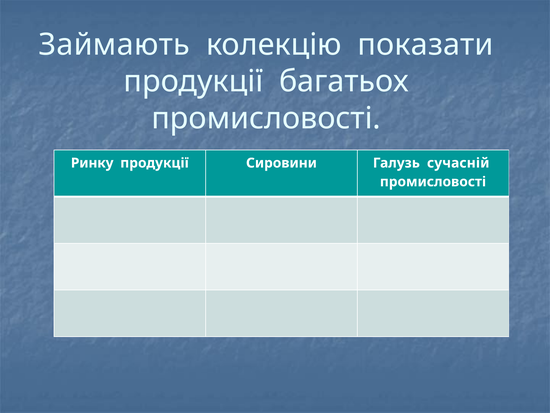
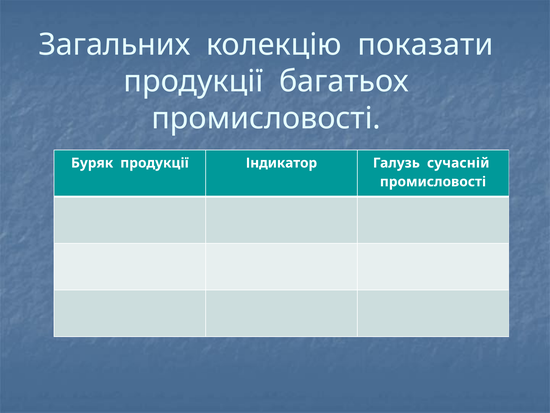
Займають: Займають -> Загальних (114, 45)
Ринку: Ринку -> Буряк (92, 163)
Сировини: Сировини -> Індикатор (282, 163)
